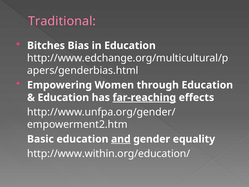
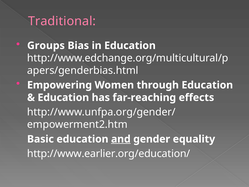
Bitches: Bitches -> Groups (46, 46)
far-reaching underline: present -> none (144, 97)
http://www.within.org/education/: http://www.within.org/education/ -> http://www.earlier.org/education/ (109, 153)
